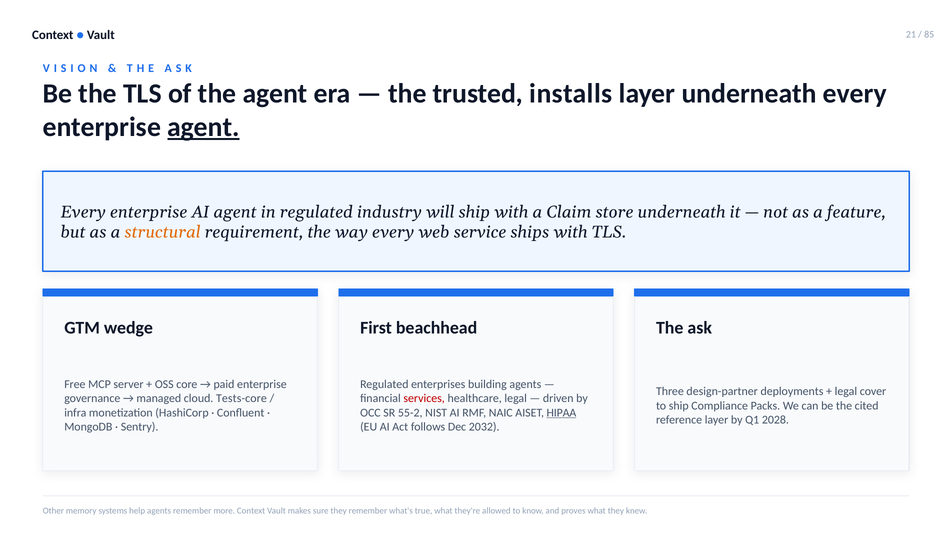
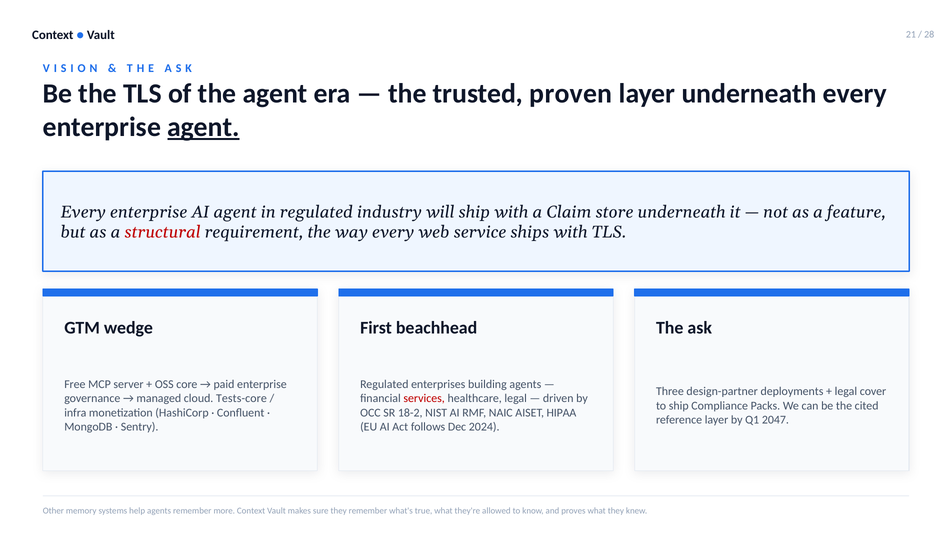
85: 85 -> 28 (929, 35)
installs: installs -> proven (571, 94)
structural colour: orange -> red (163, 233)
55-2: 55-2 -> 18-2 (410, 413)
HIPAA underline: present -> none (561, 413)
2028: 2028 -> 2047 (775, 420)
2032: 2032 -> 2024 (484, 427)
